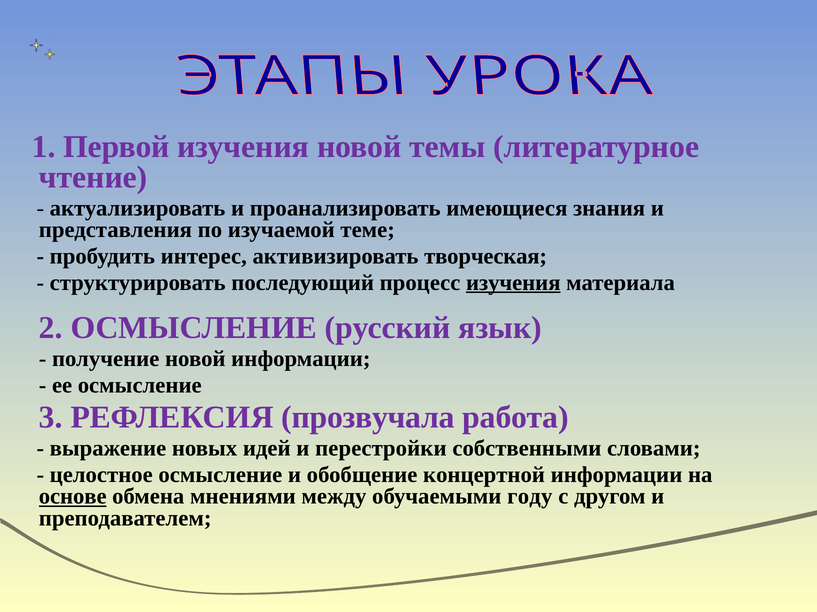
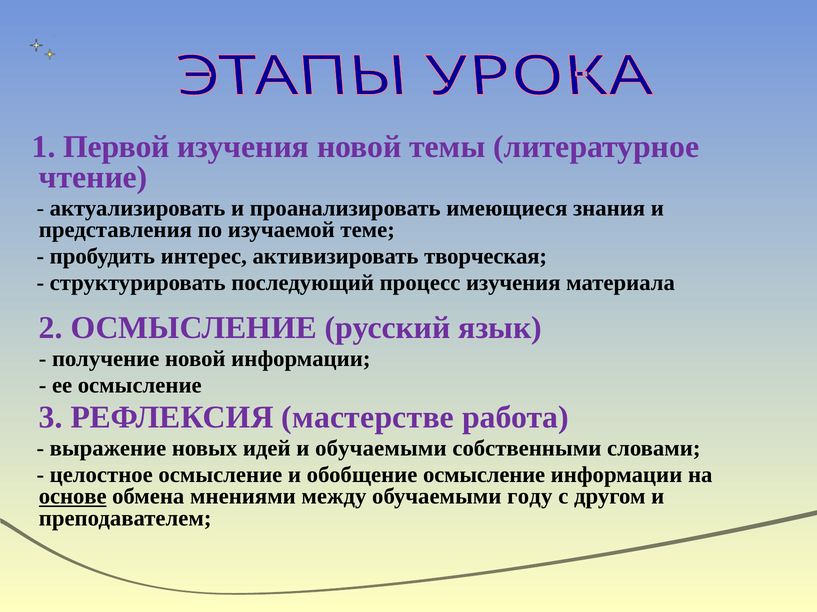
изучения underline: present -> none (513, 283)
прозвучала: прозвучала -> мастерстве (368, 418)
и перестройки: перестройки -> обучаемыми (381, 449)
обобщение концертной: концертной -> осмысление (484, 475)
